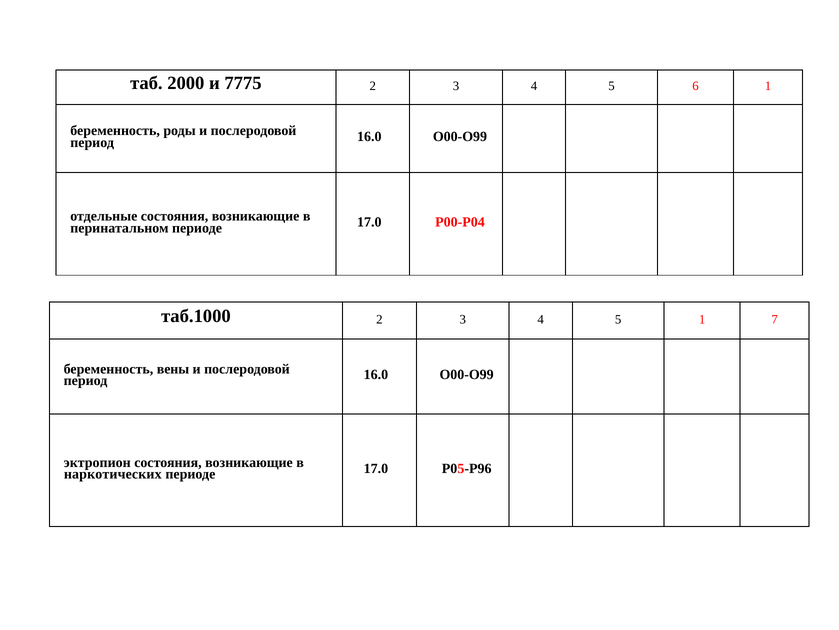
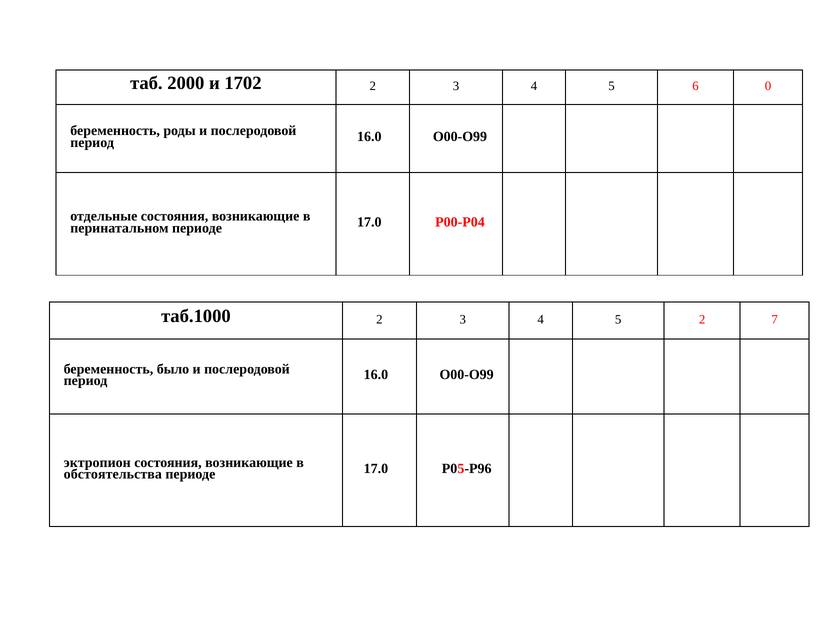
7775: 7775 -> 1702 (243, 83)
6 1: 1 -> 0 (768, 86)
5 1: 1 -> 2 (702, 319)
вены: вены -> было (173, 369)
наркотических: наркотических -> обстоятельства (113, 474)
